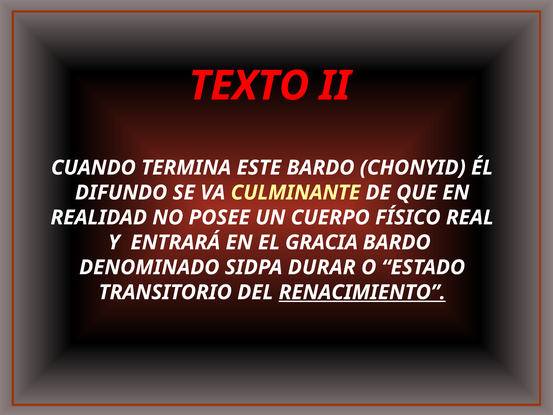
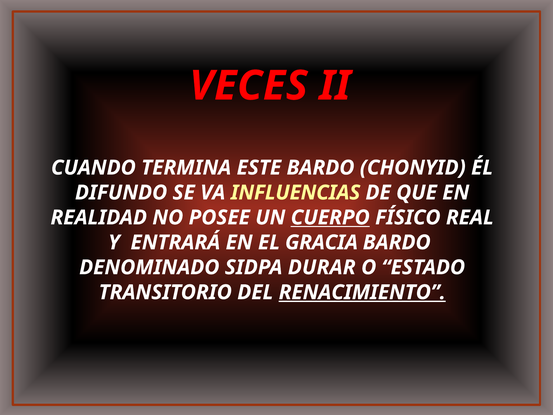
TEXTO: TEXTO -> VECES (249, 86)
CULMINANTE: CULMINANTE -> INFLUENCIAS (296, 193)
CUERPO underline: none -> present (330, 217)
